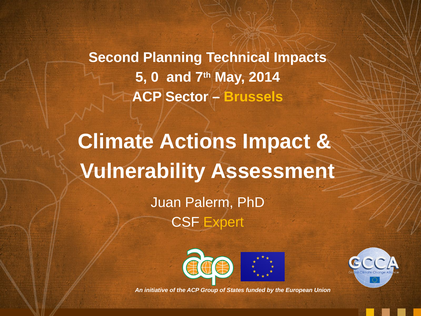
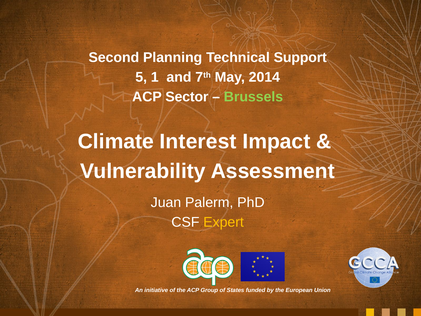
Impacts: Impacts -> Support (300, 58)
0: 0 -> 1 (155, 77)
Brussels colour: yellow -> light green (253, 97)
Actions: Actions -> Interest (198, 141)
